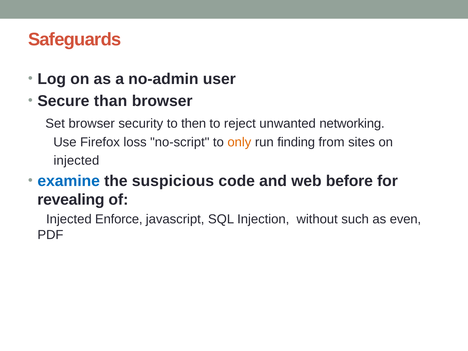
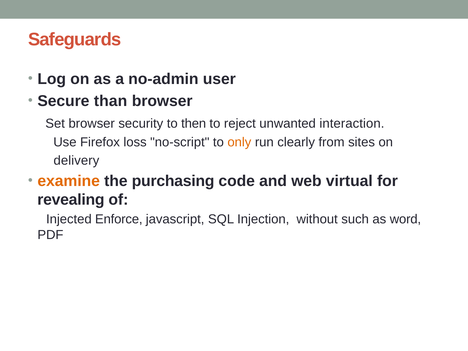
networking: networking -> interaction (352, 124)
finding: finding -> clearly (296, 142)
injected: injected -> delivery (76, 161)
examine colour: blue -> orange (69, 181)
suspicious: suspicious -> purchasing (173, 181)
before: before -> virtual (349, 181)
even: even -> word (405, 219)
